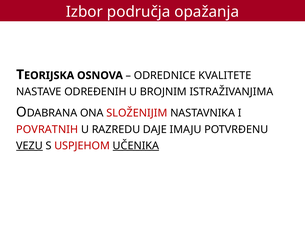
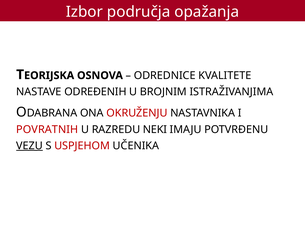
SLOŽENIJIM: SLOŽENIJIM -> OKRUŽENJU (137, 113)
DAJE: DAJE -> NEKI (155, 129)
UČENIKA underline: present -> none (136, 146)
